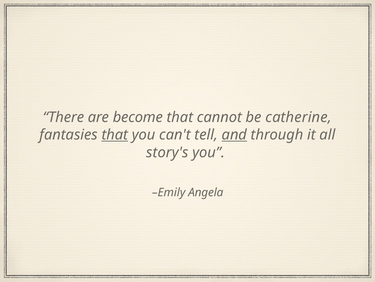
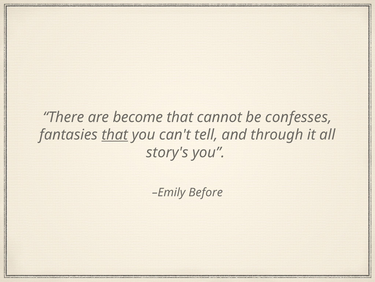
catherine: catherine -> confesses (299, 117)
and underline: present -> none (234, 134)
Angela: Angela -> Before (206, 192)
